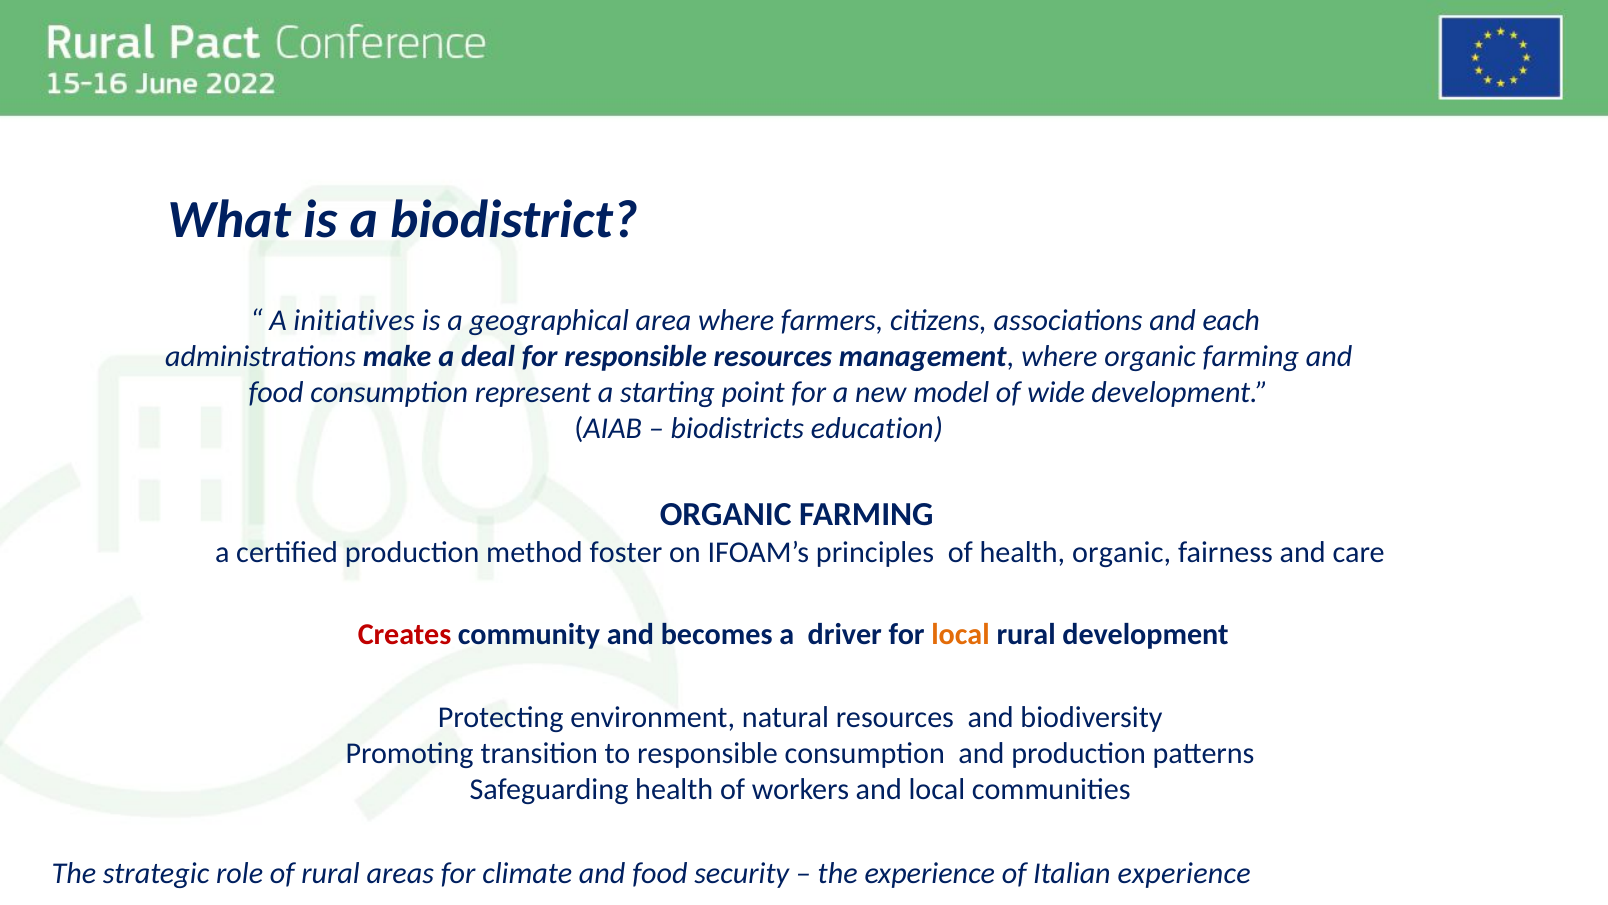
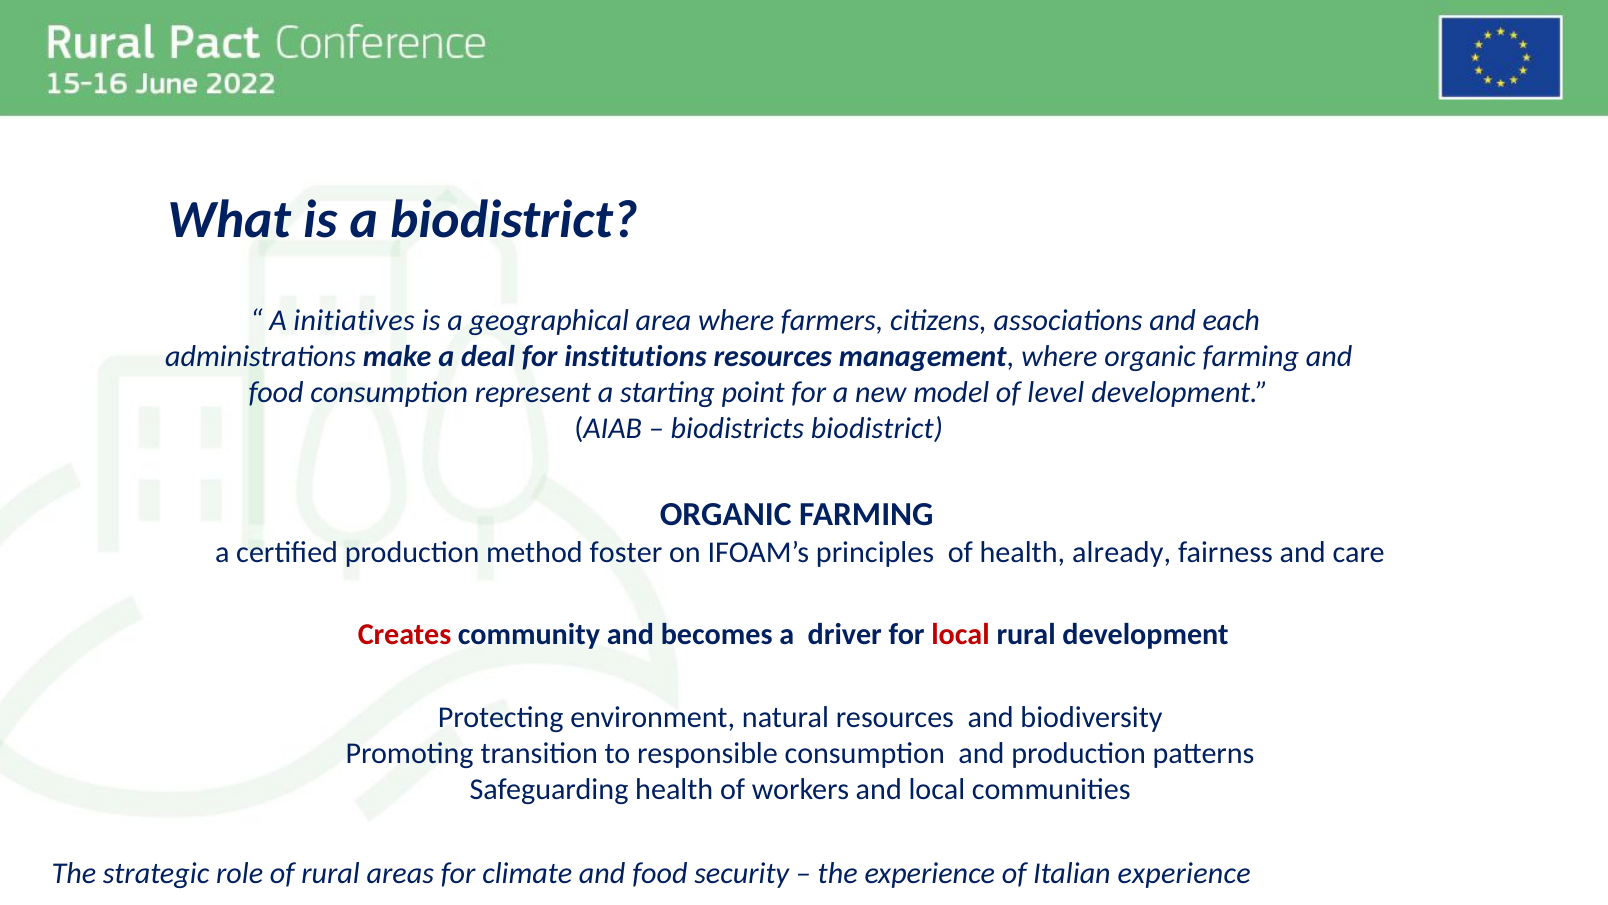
for responsible: responsible -> institutions (636, 356)
wide: wide -> level (1056, 392)
biodistricts education: education -> biodistrict (877, 429)
health organic: organic -> already (1122, 552)
local colour: orange -> red (961, 635)
